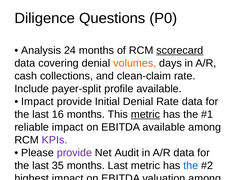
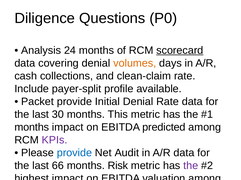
Impact: Impact -> Packet (37, 102)
16: 16 -> 30 (58, 115)
metric underline: present -> none (145, 115)
reliable: reliable -> months (32, 128)
EBITDA available: available -> predicted (164, 128)
provide colour: purple -> blue (74, 153)
35: 35 -> 66 (58, 166)
months Last: Last -> Risk (118, 166)
the colour: blue -> purple (191, 166)
